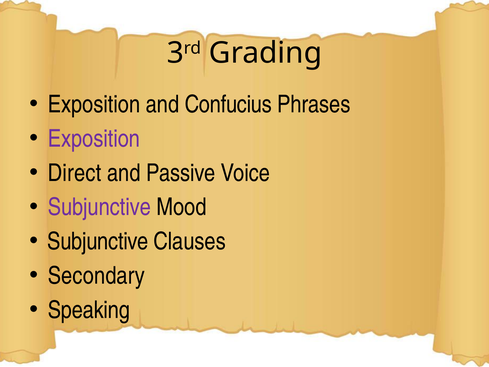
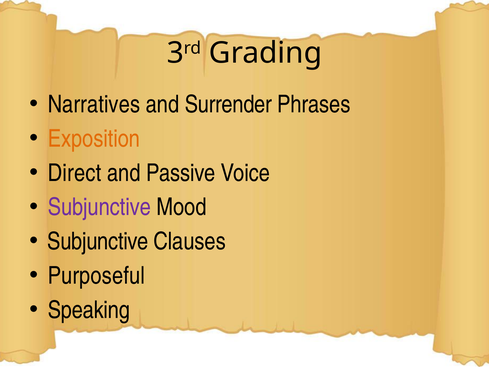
Exposition: Exposition -> Narratives (94, 104)
Confucius: Confucius -> Surrender (228, 104)
Exposition colour: purple -> orange (94, 139)
Secondary: Secondary -> Purposeful (96, 276)
